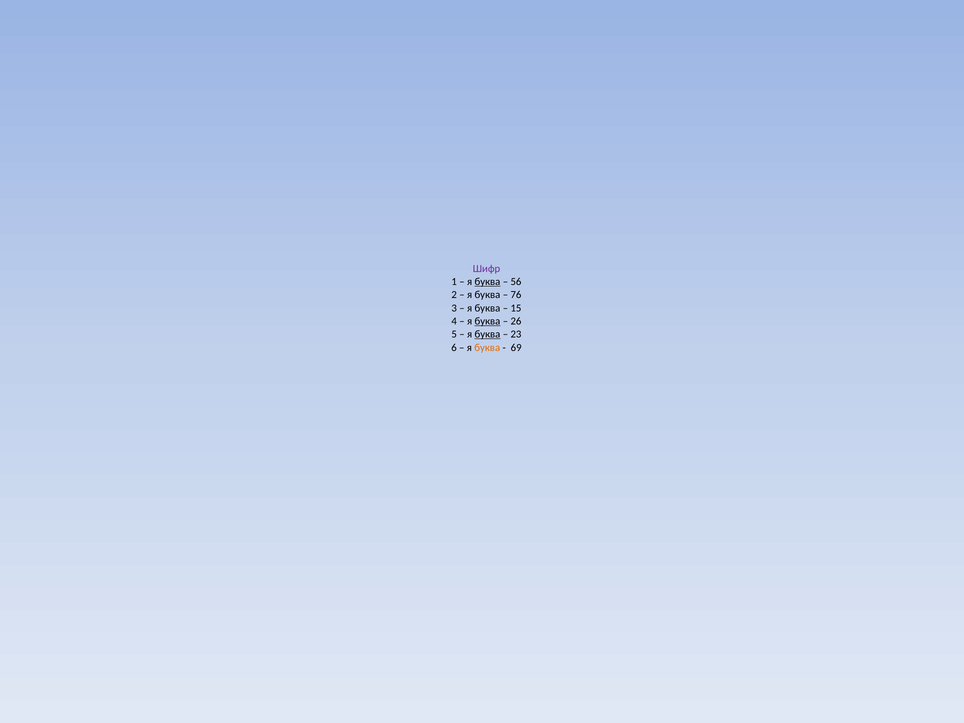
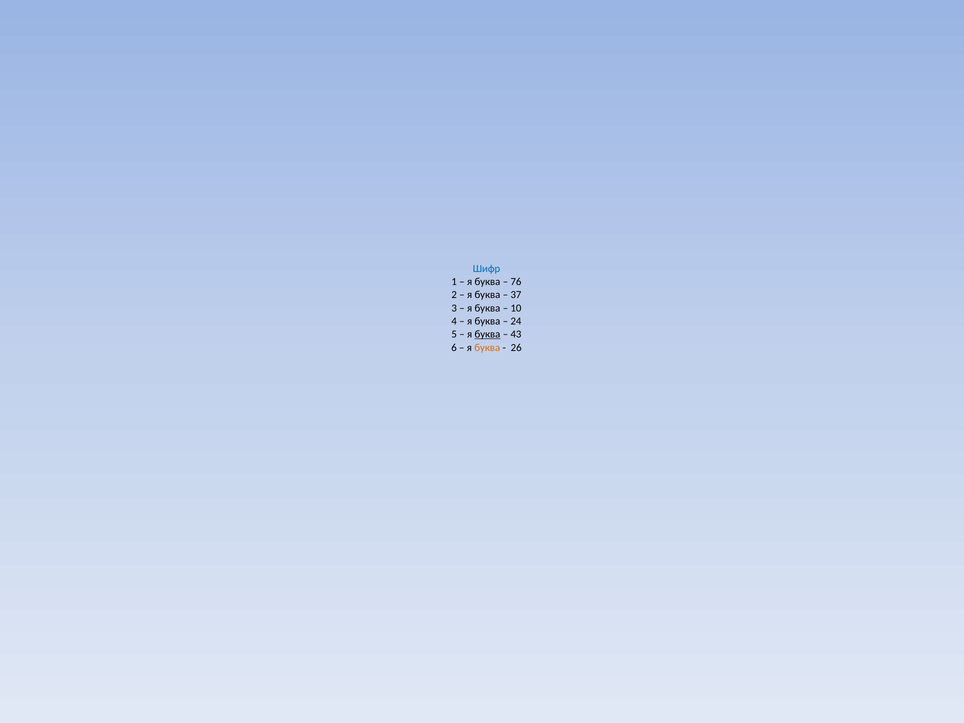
Шифр colour: purple -> blue (486, 268)
буква underline: present -> none (487, 282)
56: 56 -> 76 (516, 282)
76: 76 -> 37 (516, 295)
15: 15 -> 10 (516, 308)
буква underline: present -> none (487, 321)
26: 26 -> 24 (516, 321)
23: 23 -> 43 (516, 334)
69: 69 -> 26 (516, 347)
